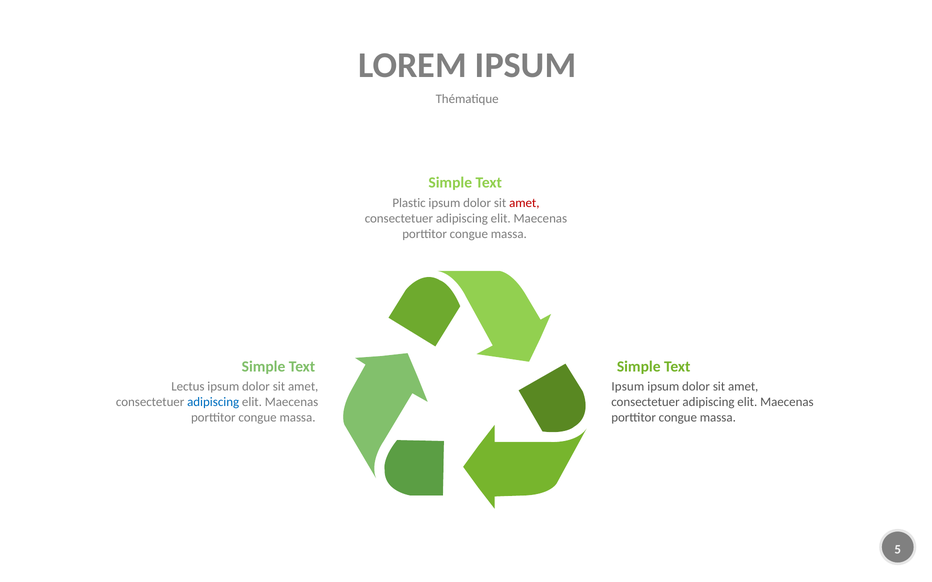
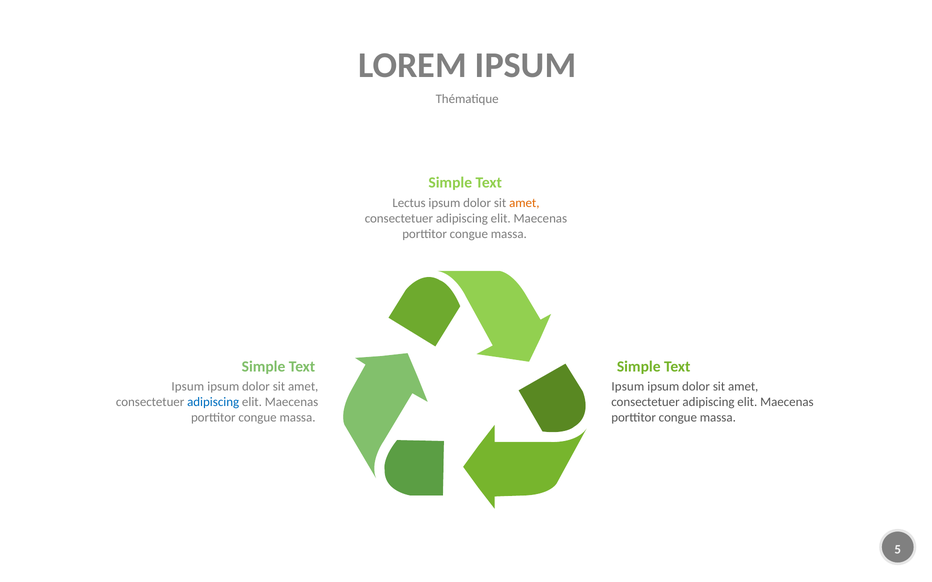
Plastic: Plastic -> Lectus (409, 203)
amet colour: red -> orange (524, 203)
Lectus: Lectus -> Ipsum (188, 387)
